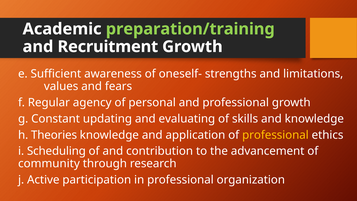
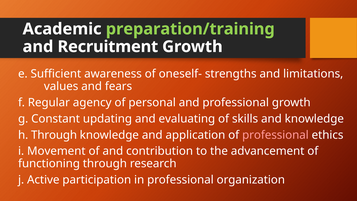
h Theories: Theories -> Through (54, 135)
professional colour: yellow -> pink (275, 135)
Scheduling: Scheduling -> Movement (56, 151)
community: community -> functioning (49, 163)
